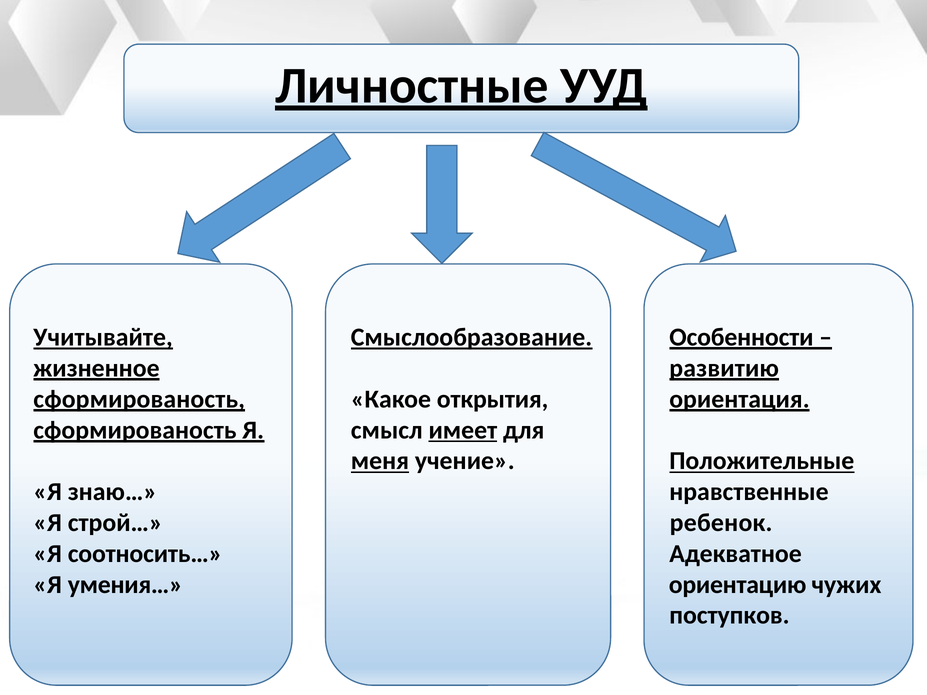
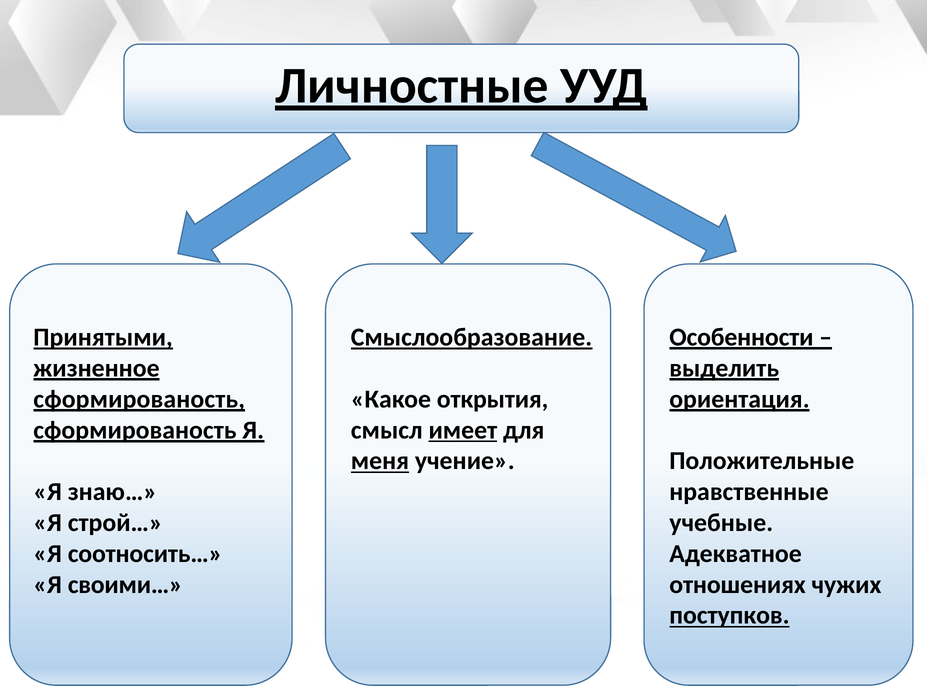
Учитывайте: Учитывайте -> Принятыми (103, 338)
развитию: развитию -> выделить (724, 368)
Положительные underline: present -> none (762, 461)
ребенок: ребенок -> учебные (721, 523)
умения…: умения… -> своими… (125, 585)
ориентацию: ориентацию -> отношениях (738, 585)
поступков underline: none -> present (729, 616)
